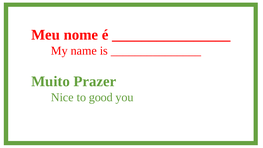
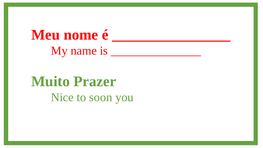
good: good -> soon (101, 97)
